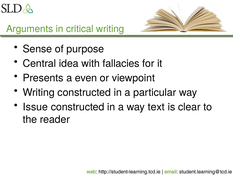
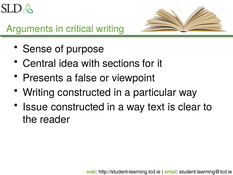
fallacies: fallacies -> sections (121, 63)
even: even -> false (86, 78)
